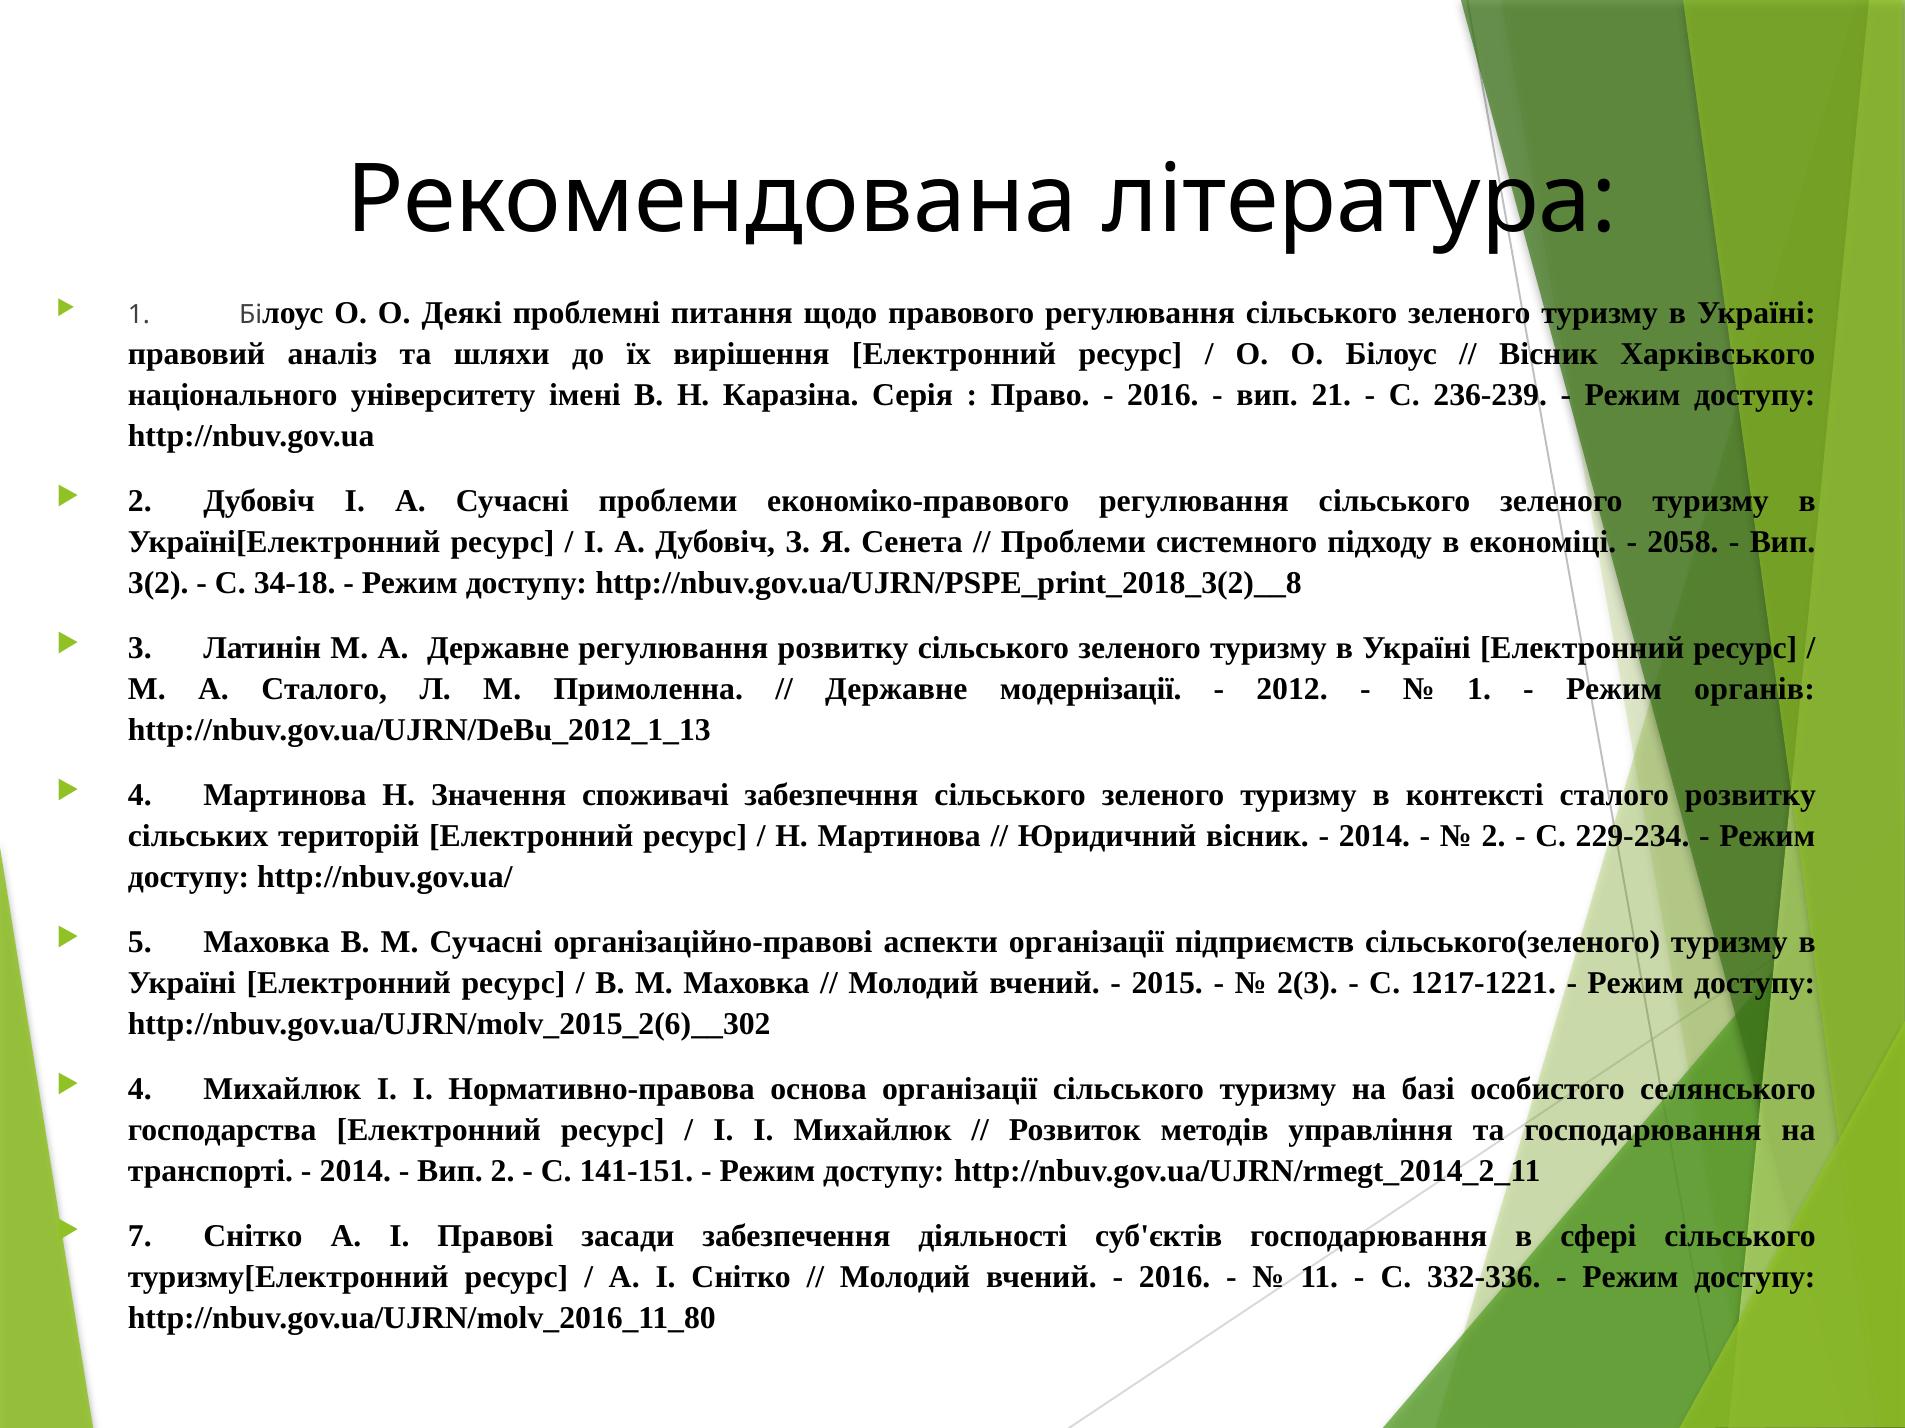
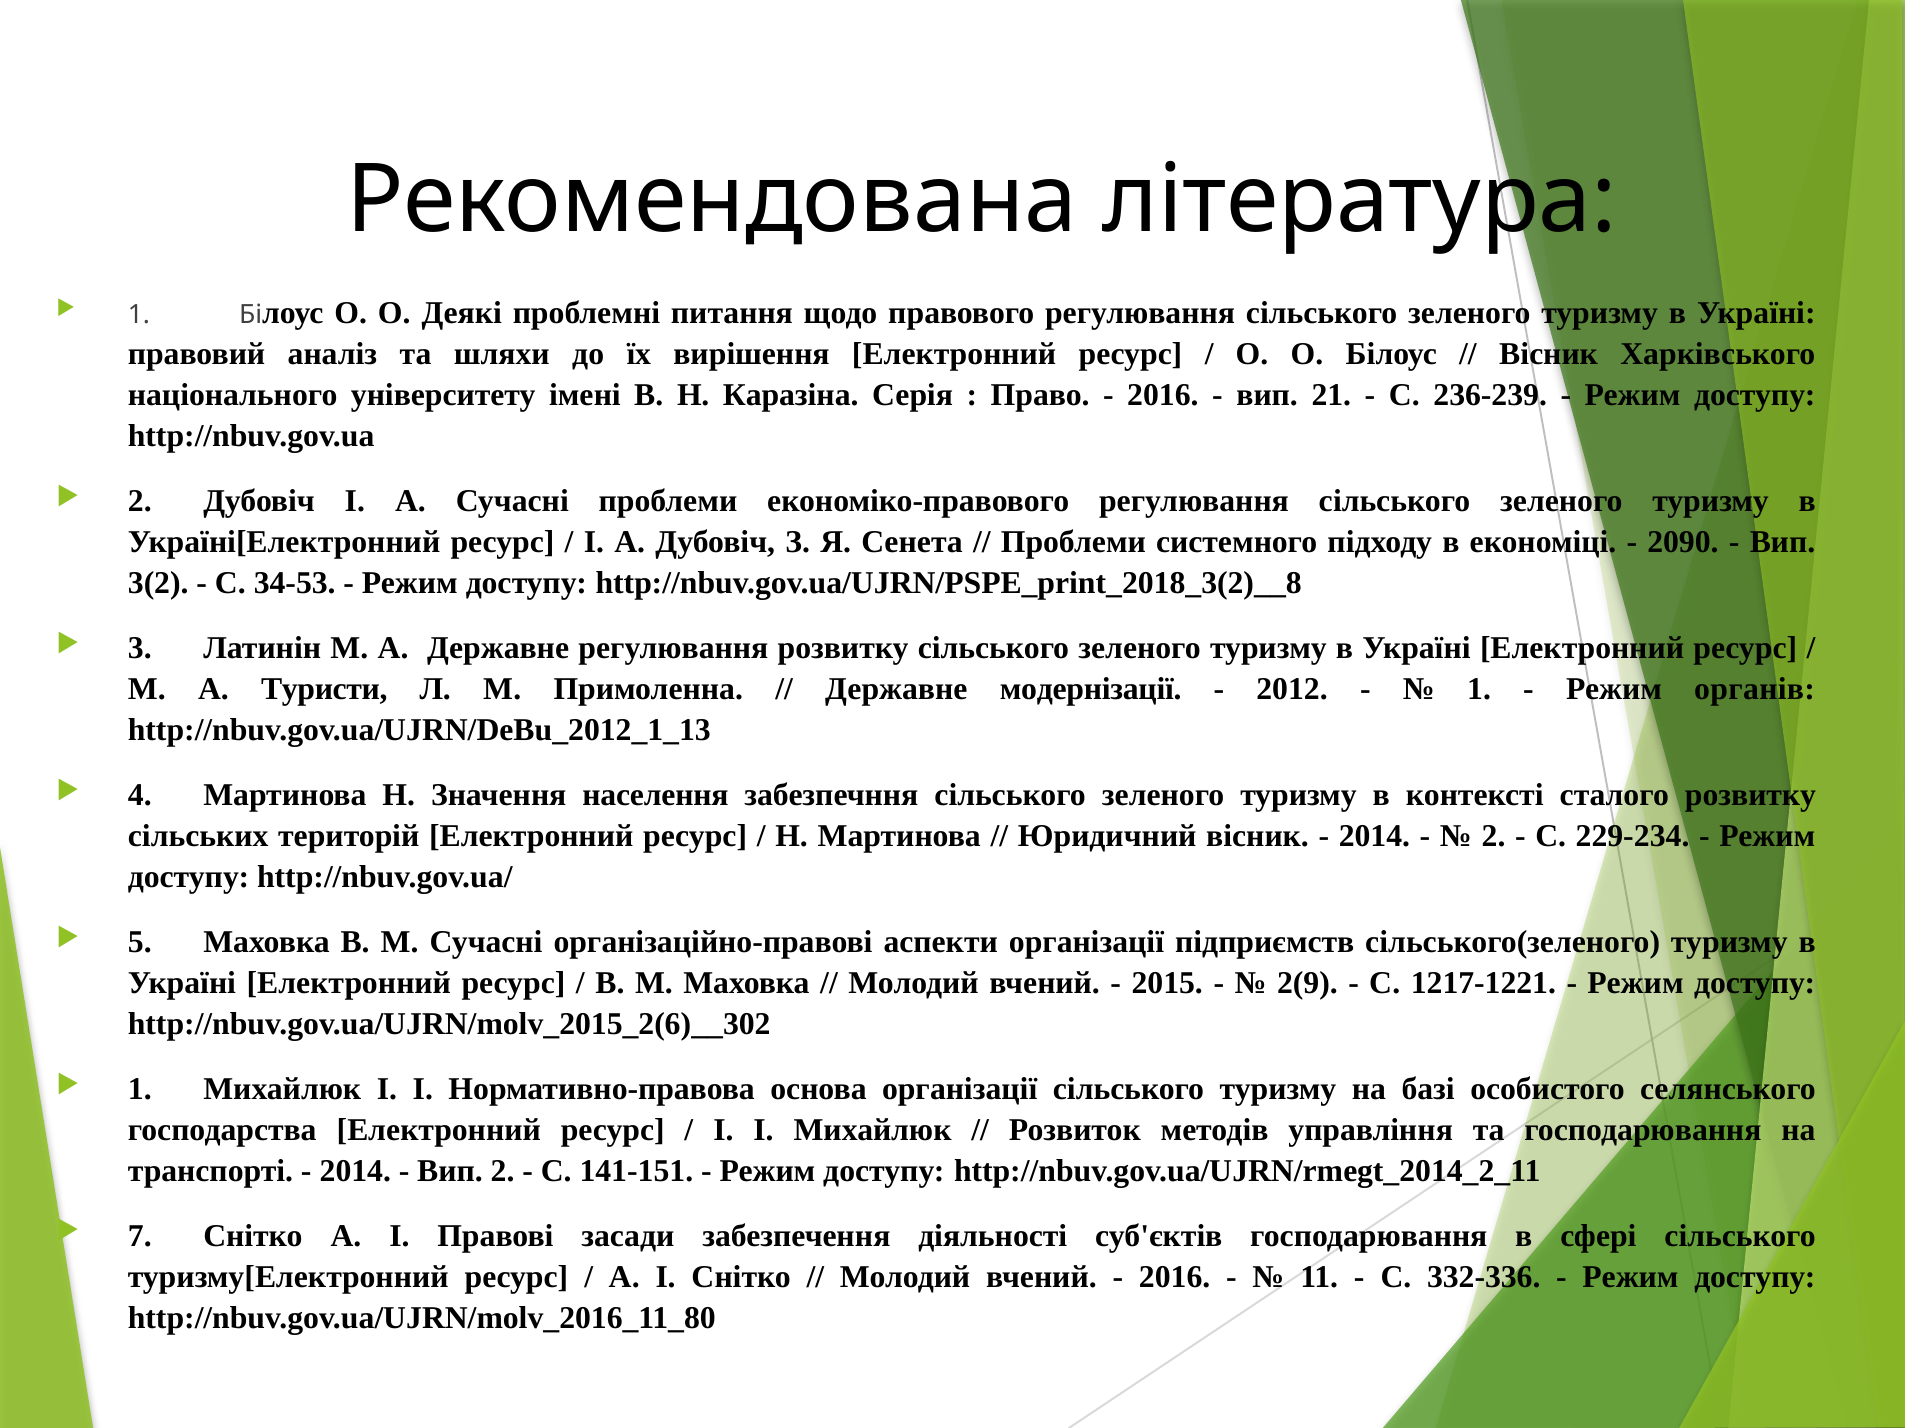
2058: 2058 -> 2090 (1683, 542)
34-18: 34-18 -> 34-53 (295, 583)
А Сталого: Сталого -> Туристи (324, 689)
споживачі: споживачі -> населення (655, 795)
2(3: 2(3 -> 2(9 (1307, 984)
4: 4 -> 1 (140, 1090)
